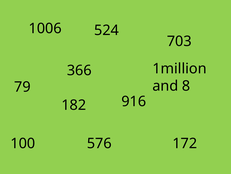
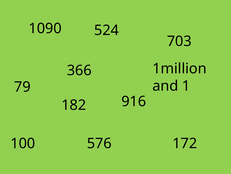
1006: 1006 -> 1090 (45, 28)
8: 8 -> 1 (186, 86)
